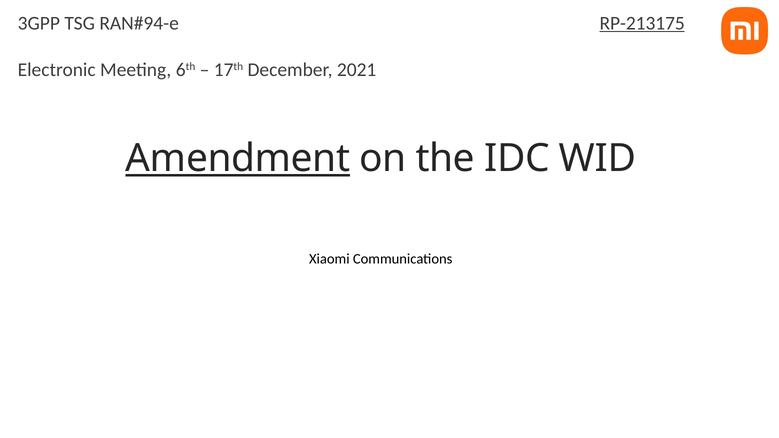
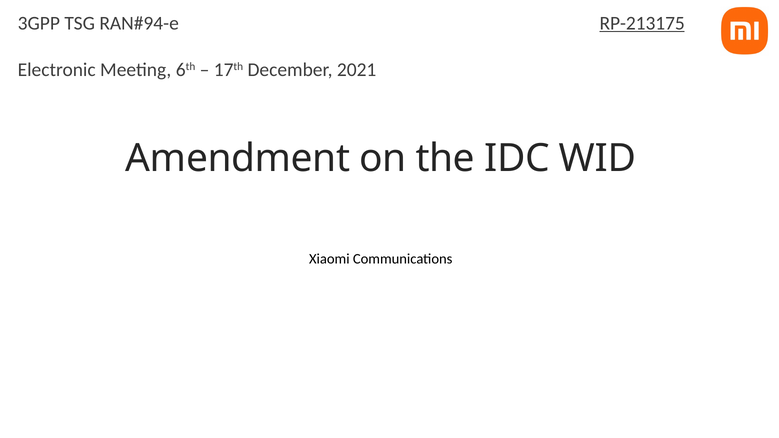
Amendment underline: present -> none (238, 159)
